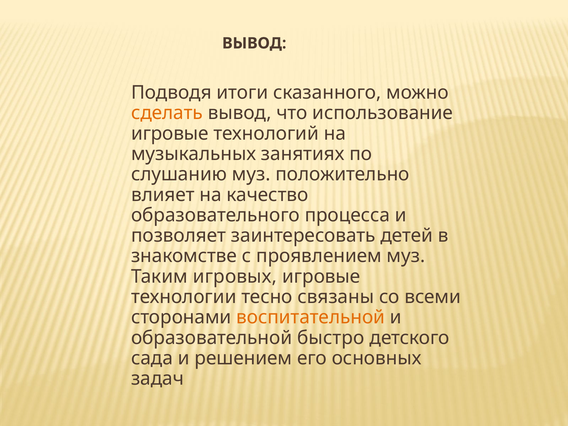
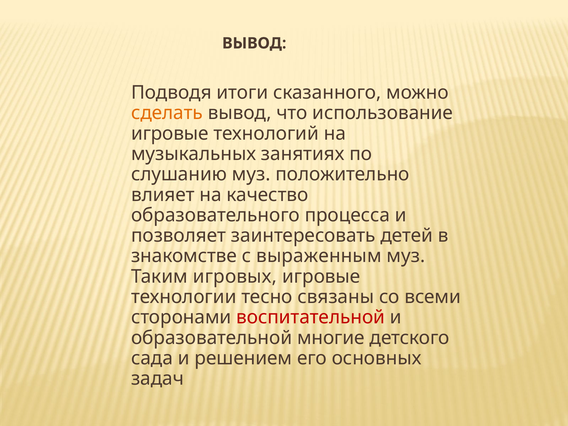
проявлением: проявлением -> выраженным (319, 256)
воспитательной colour: orange -> red (311, 317)
быстро: быстро -> многие (331, 338)
